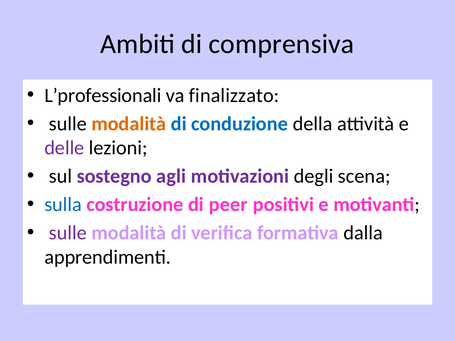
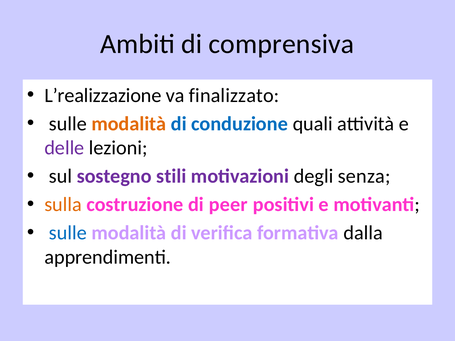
L’professionali: L’professionali -> L’realizzazione (103, 95)
della: della -> quali (313, 124)
agli: agli -> stili (171, 176)
scena: scena -> senza (364, 176)
sulla colour: blue -> orange (63, 205)
sulle colour: purple -> blue (68, 233)
